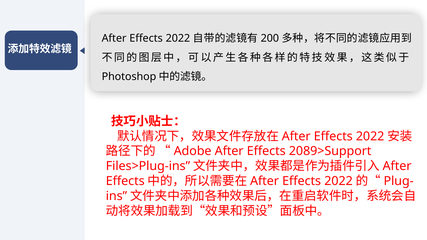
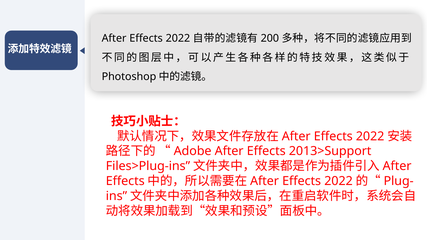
2089>Support: 2089>Support -> 2013>Support (330, 151)
